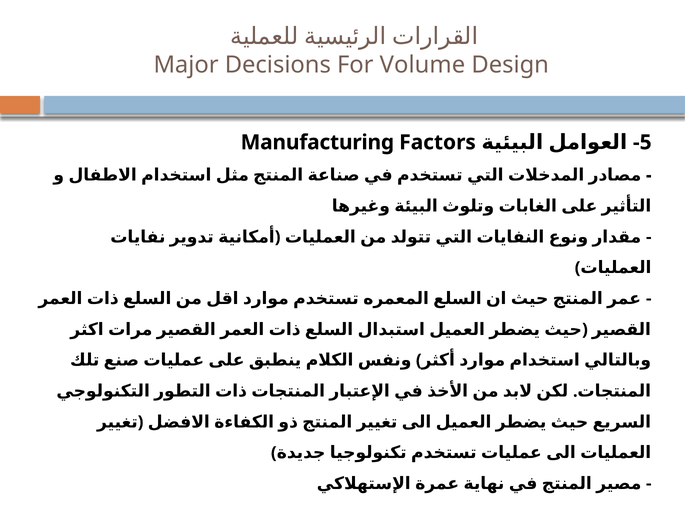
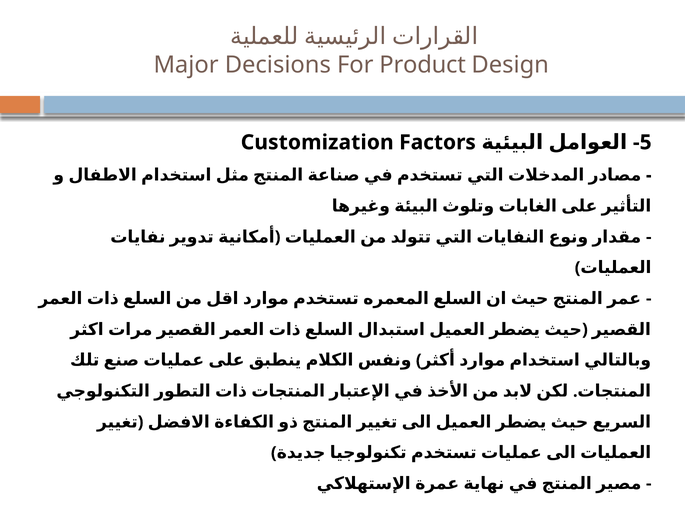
Volume: Volume -> Product (423, 65)
Manufacturing: Manufacturing -> Customization (317, 142)
